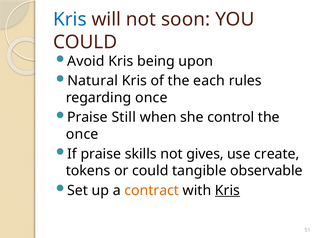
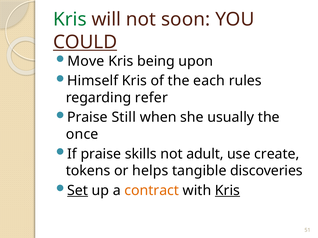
Kris colour: blue -> green (70, 19)
COULD underline: none -> present (85, 42)
Avoid: Avoid -> Move (86, 61)
Natural: Natural -> Himself (93, 81)
regarding once: once -> refer (151, 98)
control: control -> usually (231, 118)
gives: gives -> adult (205, 154)
or could: could -> helps (150, 171)
observable: observable -> discoveries (266, 171)
Set underline: none -> present (78, 191)
